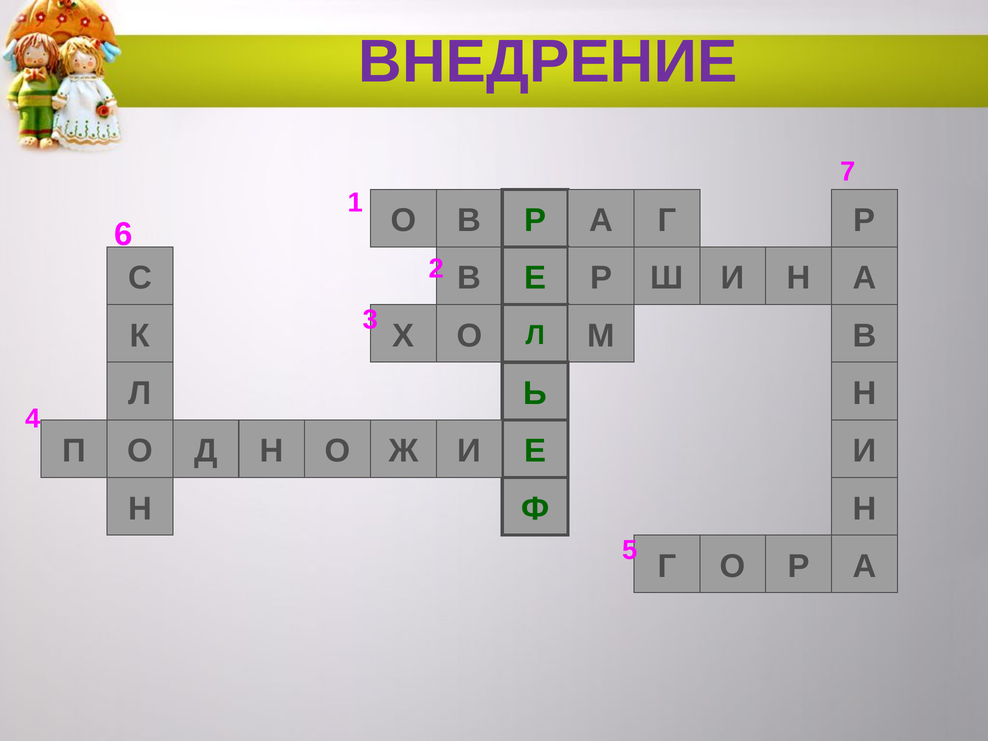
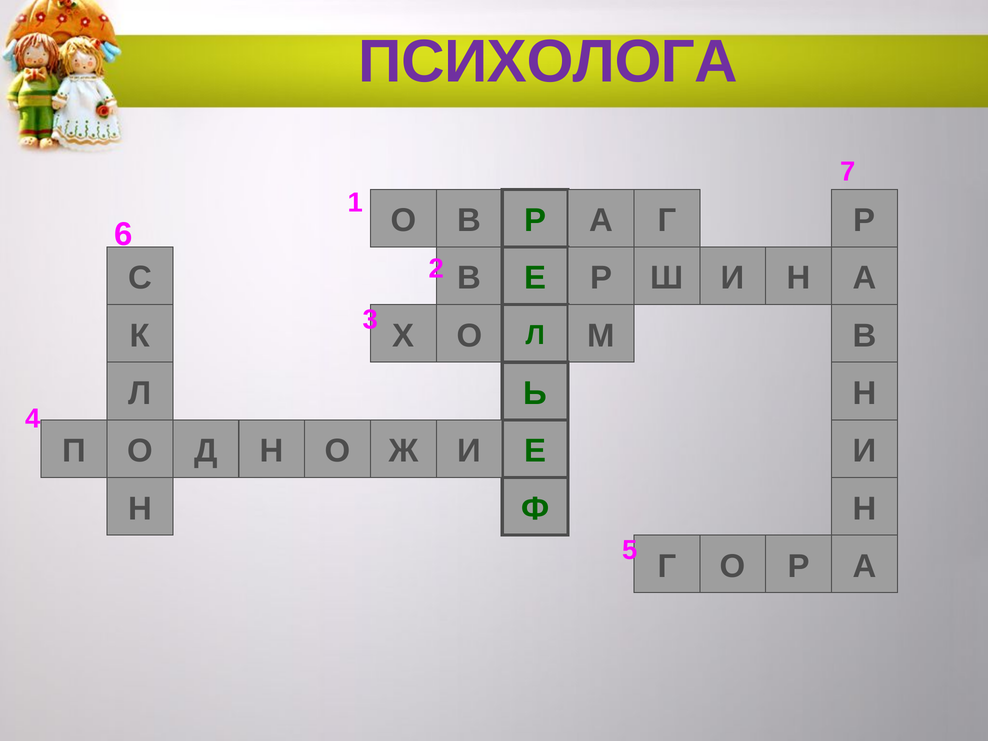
ВНЕДРЕНИЕ: ВНЕДРЕНИЕ -> ПСИХОЛОГА (548, 62)
